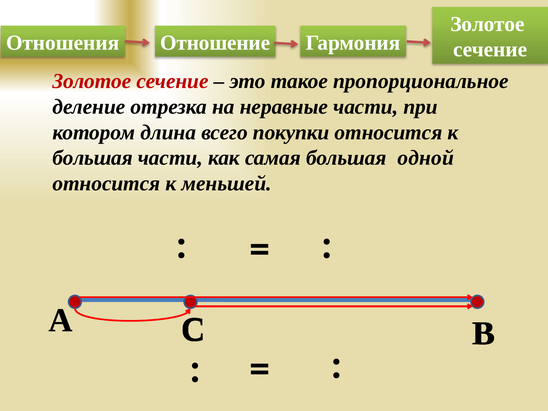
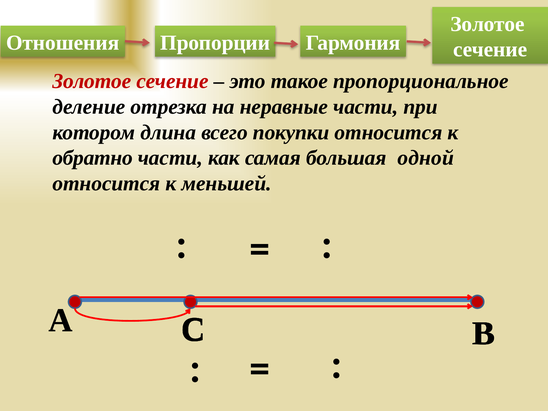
Отношение: Отношение -> Пропорции (215, 43)
большая: большая -> обратно (93, 158)
